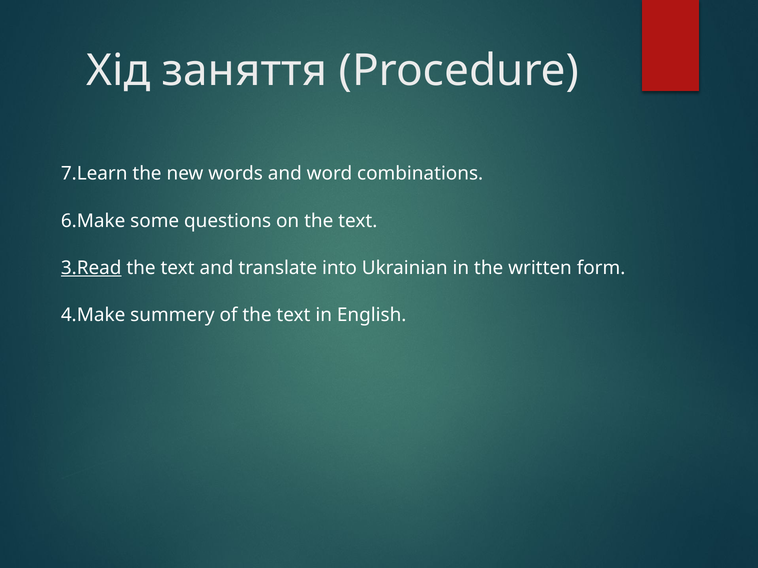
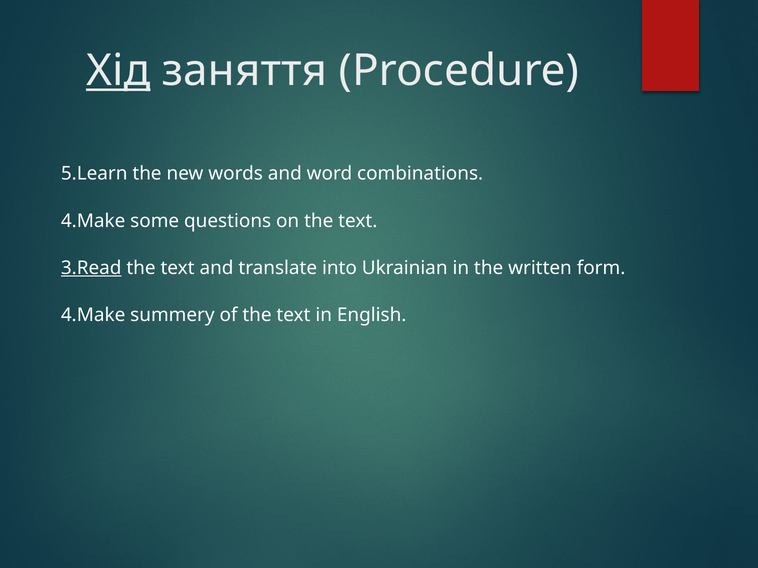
Хід underline: none -> present (118, 71)
7.Learn: 7.Learn -> 5.Learn (94, 174)
6.Make: 6.Make -> 4.Make (93, 221)
